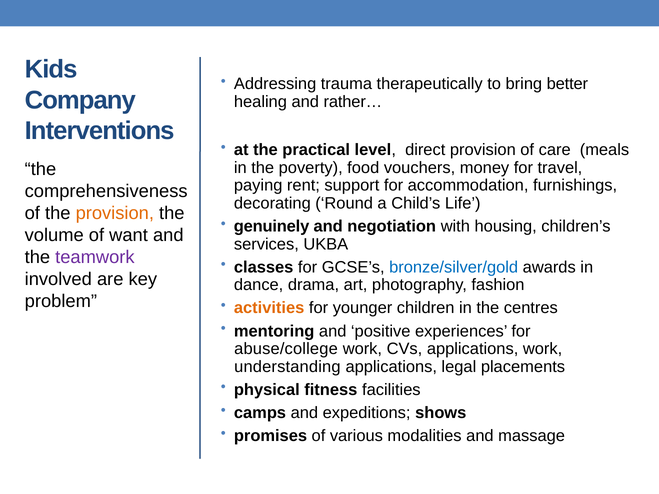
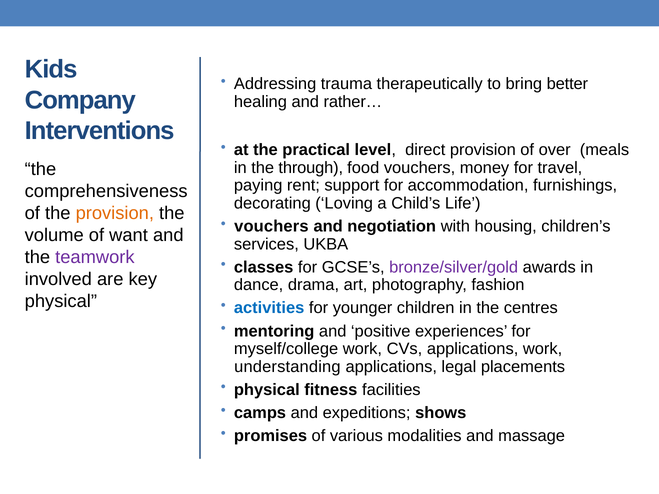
care: care -> over (555, 150)
poverty: poverty -> through (311, 168)
Round: Round -> Loving (344, 203)
genuinely: genuinely -> vouchers (271, 226)
bronze/silver/gold colour: blue -> purple (454, 267)
problem: problem -> physical (61, 301)
activities colour: orange -> blue (269, 308)
abuse/college: abuse/college -> myself/college (286, 349)
